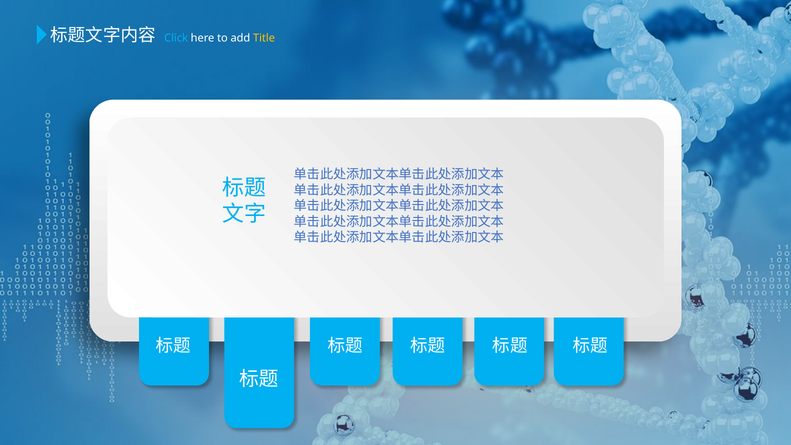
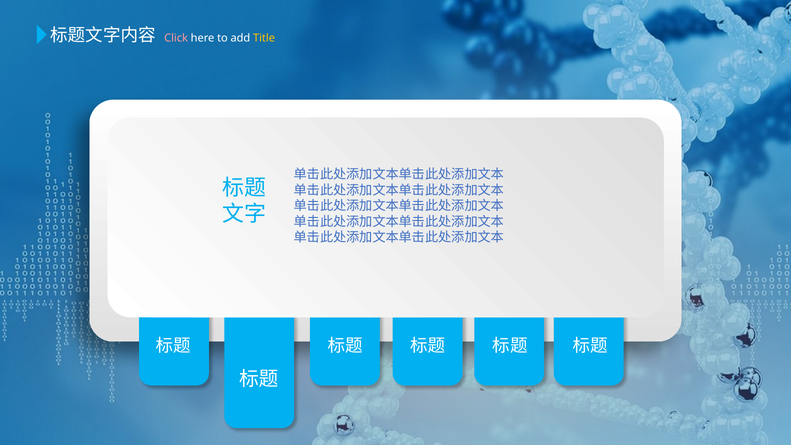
Click colour: light blue -> pink (176, 38)
